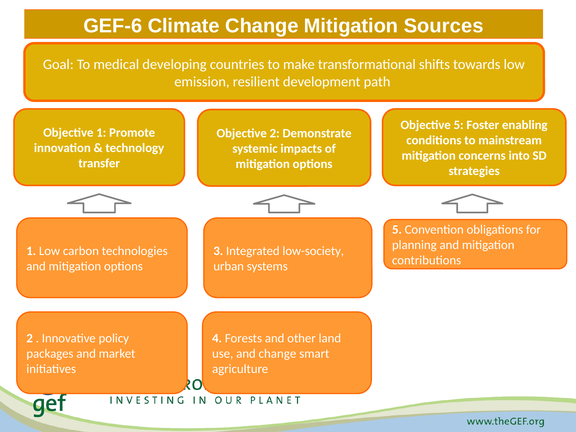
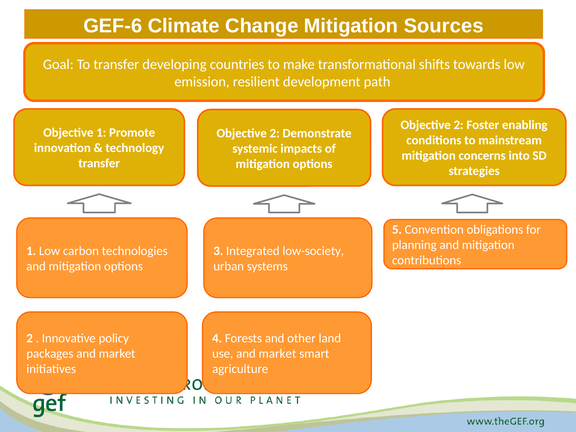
To medical: medical -> transfer (116, 64)
5: 5 -> 2 (459, 125)
use and change: change -> market (277, 354)
